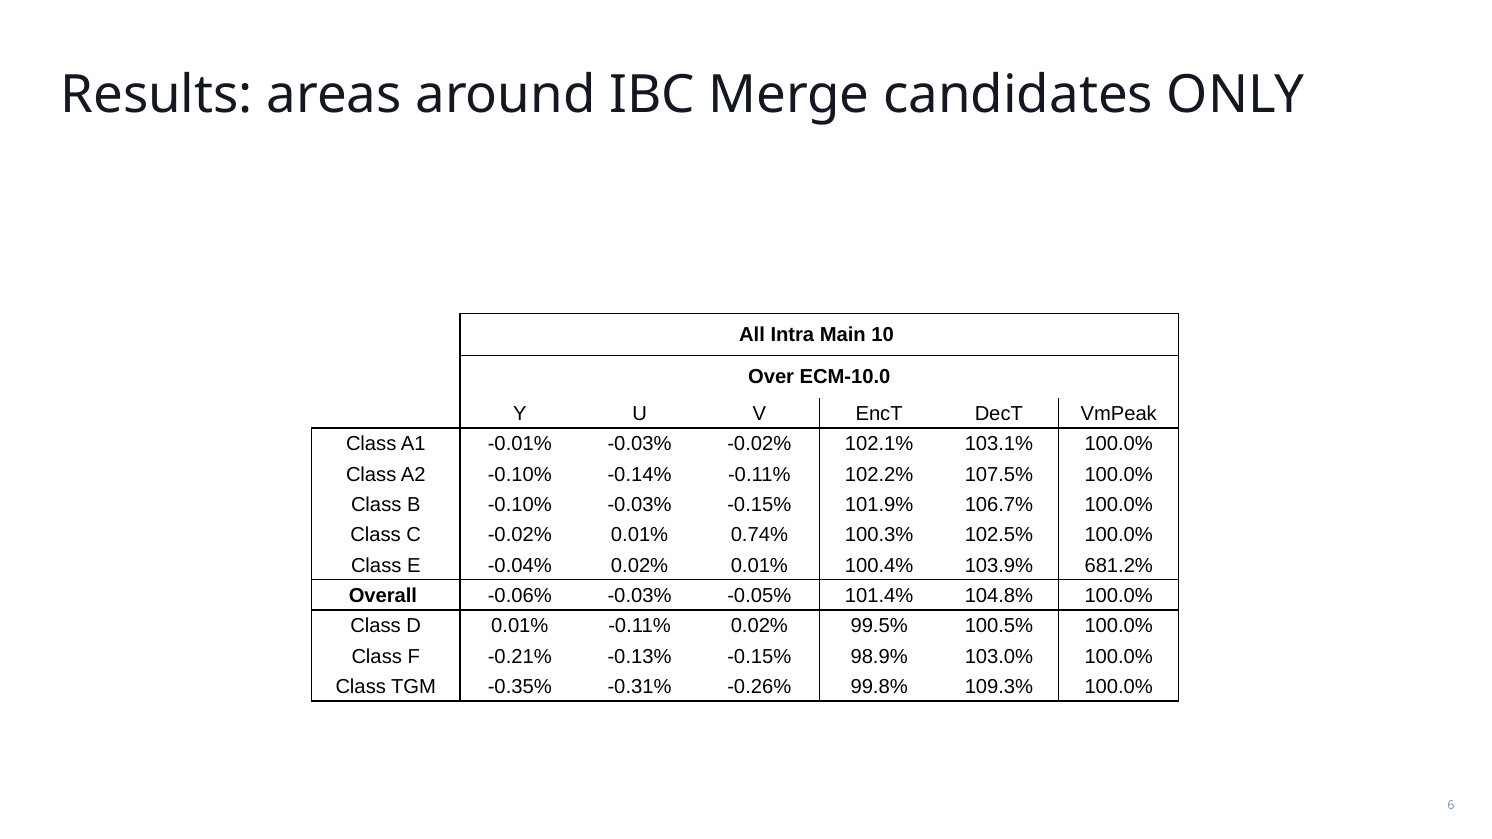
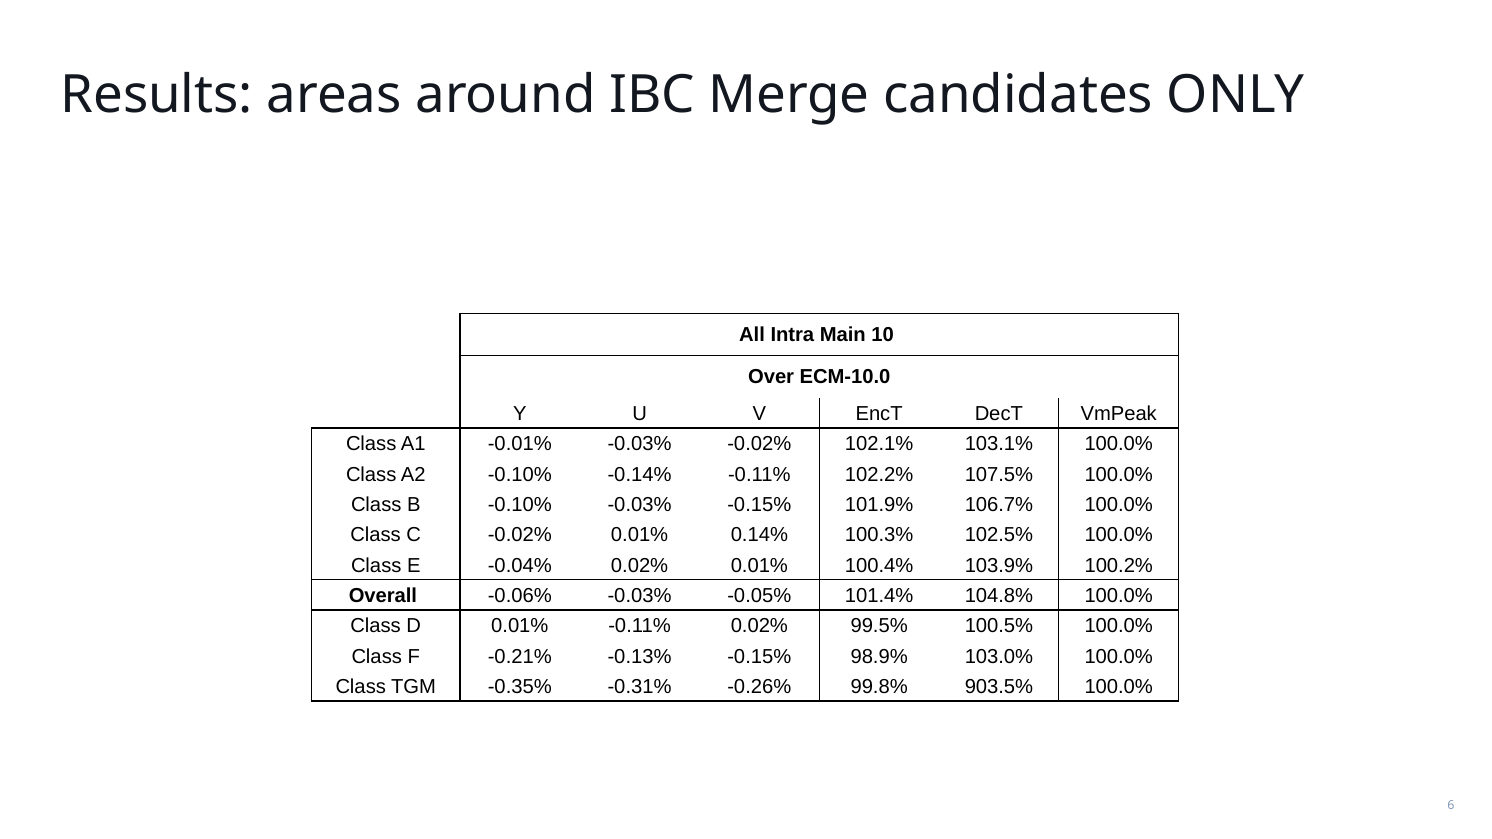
0.74%: 0.74% -> 0.14% (759, 535)
681.2%: 681.2% -> 100.2% (1119, 566)
109.3%: 109.3% -> 903.5% (999, 687)
